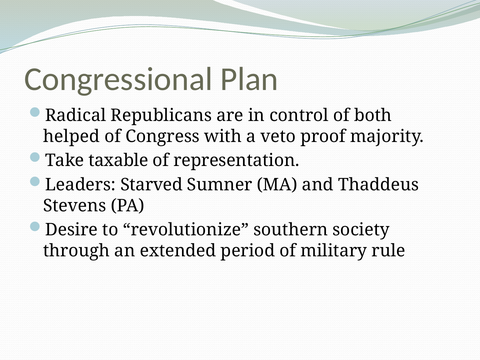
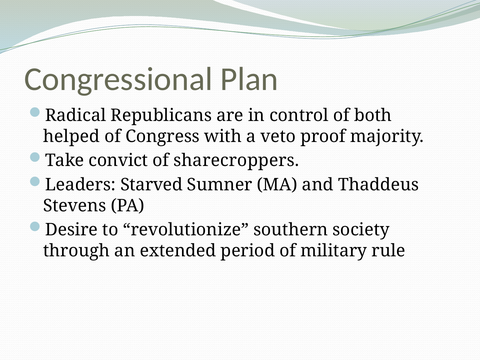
taxable: taxable -> convict (118, 161)
representation: representation -> sharecroppers (236, 161)
